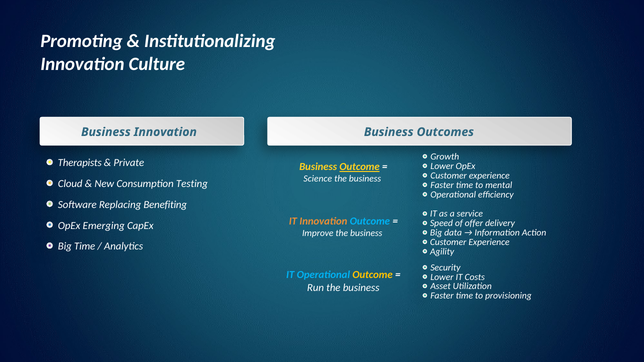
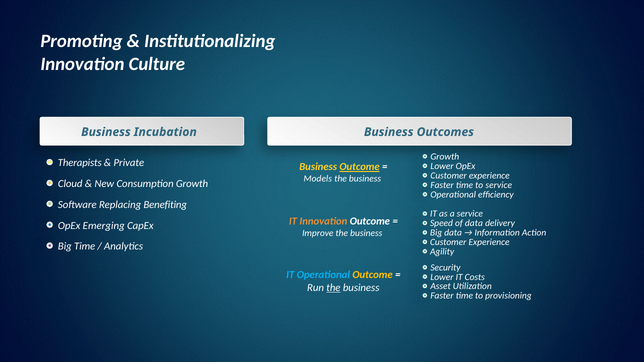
Business Innovation: Innovation -> Incubation (165, 132)
Science: Science -> Models (318, 179)
Consumption Testing: Testing -> Growth (192, 184)
to mental: mental -> service (499, 185)
Outcome colour: light blue -> white (370, 221)
of offer: offer -> data (474, 223)
the underline: none -> present (333, 288)
